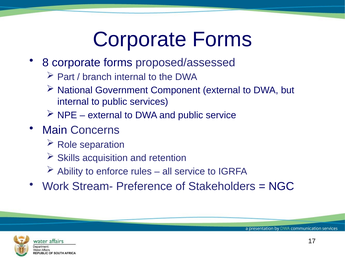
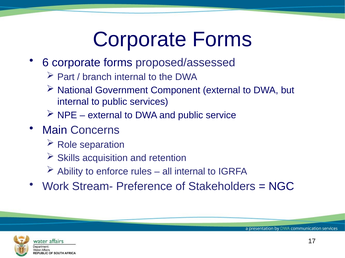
8: 8 -> 6 (45, 63)
all service: service -> internal (190, 172)
